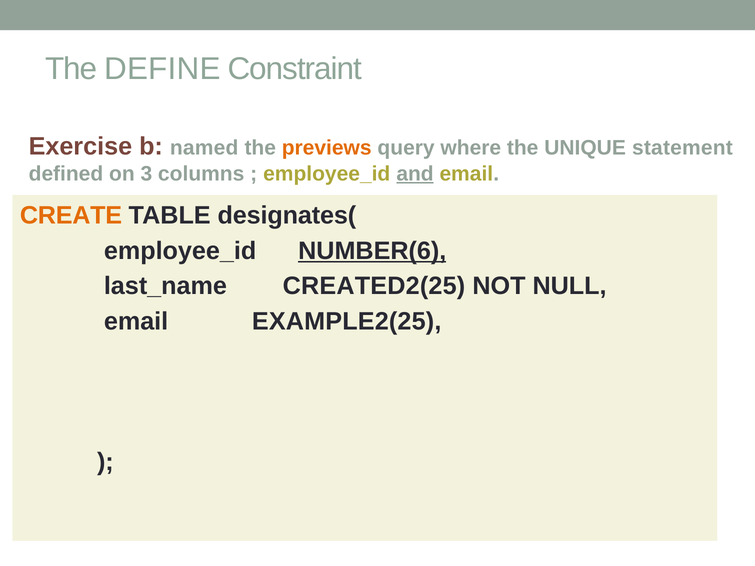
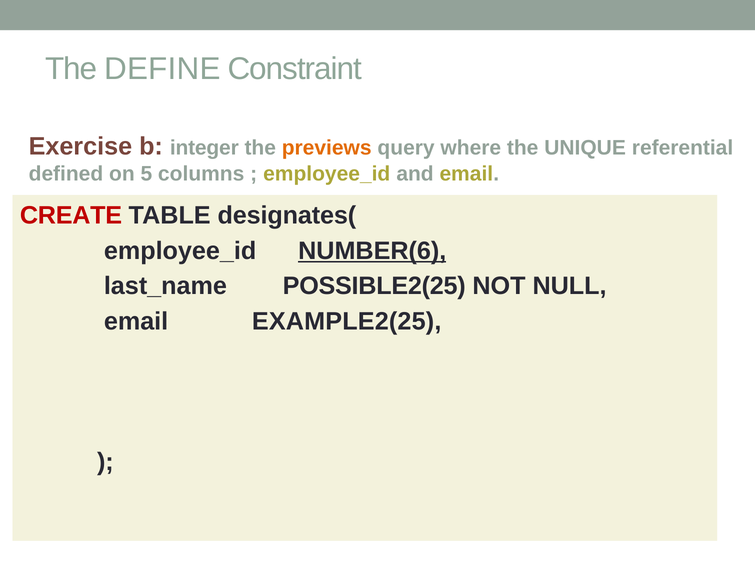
named: named -> integer (204, 148)
statement: statement -> referential (683, 148)
3: 3 -> 5 (146, 174)
and underline: present -> none (415, 174)
CREATE colour: orange -> red (71, 216)
CREATED2(25: CREATED2(25 -> POSSIBLE2(25 (374, 286)
